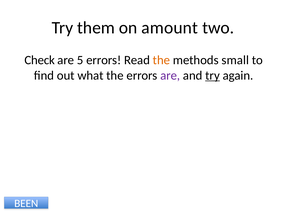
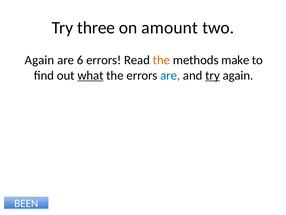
them: them -> three (96, 28)
Check: Check -> Again (39, 60)
5: 5 -> 6 (80, 60)
small: small -> make (235, 60)
what underline: none -> present (90, 75)
are colour: purple -> blue (170, 75)
